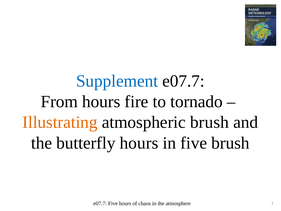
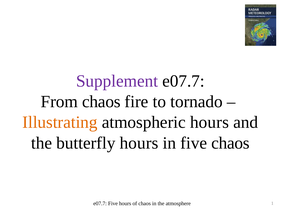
Supplement colour: blue -> purple (117, 81)
From hours: hours -> chaos (101, 102)
atmospheric brush: brush -> hours (209, 122)
five brush: brush -> chaos (230, 143)
